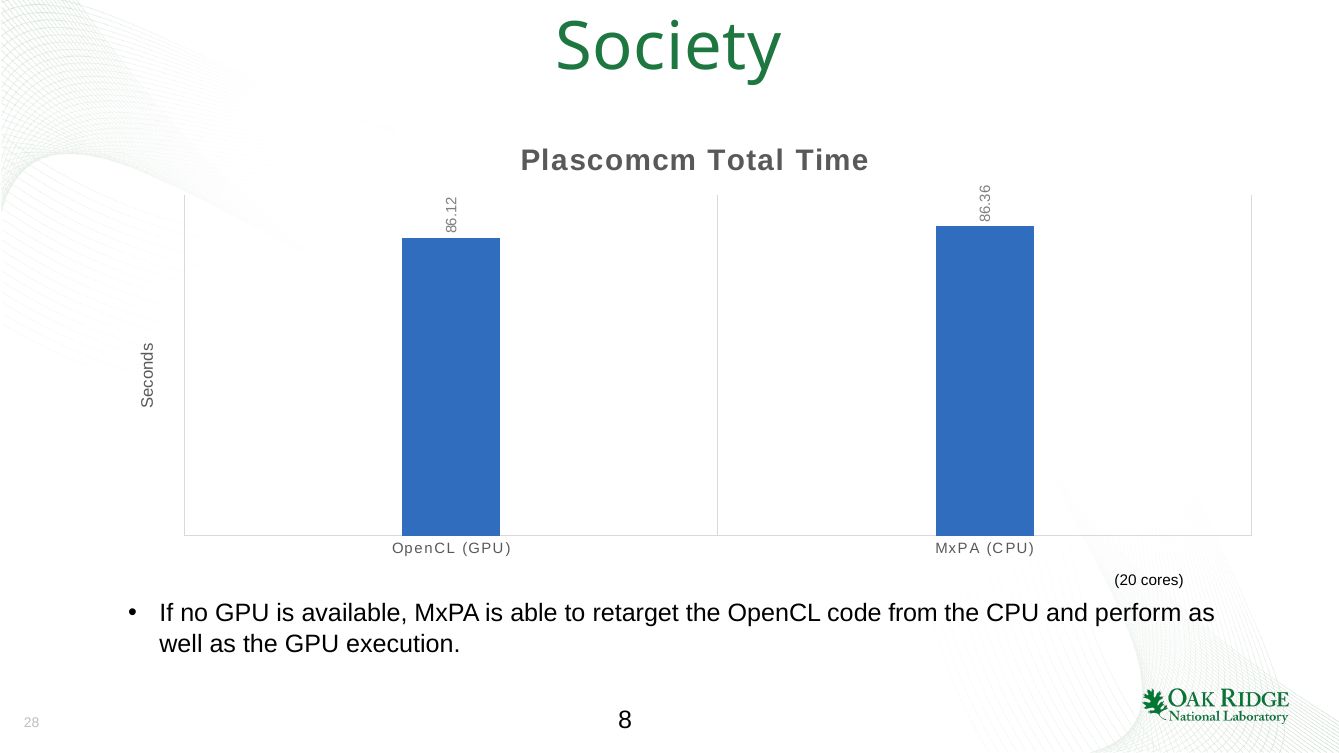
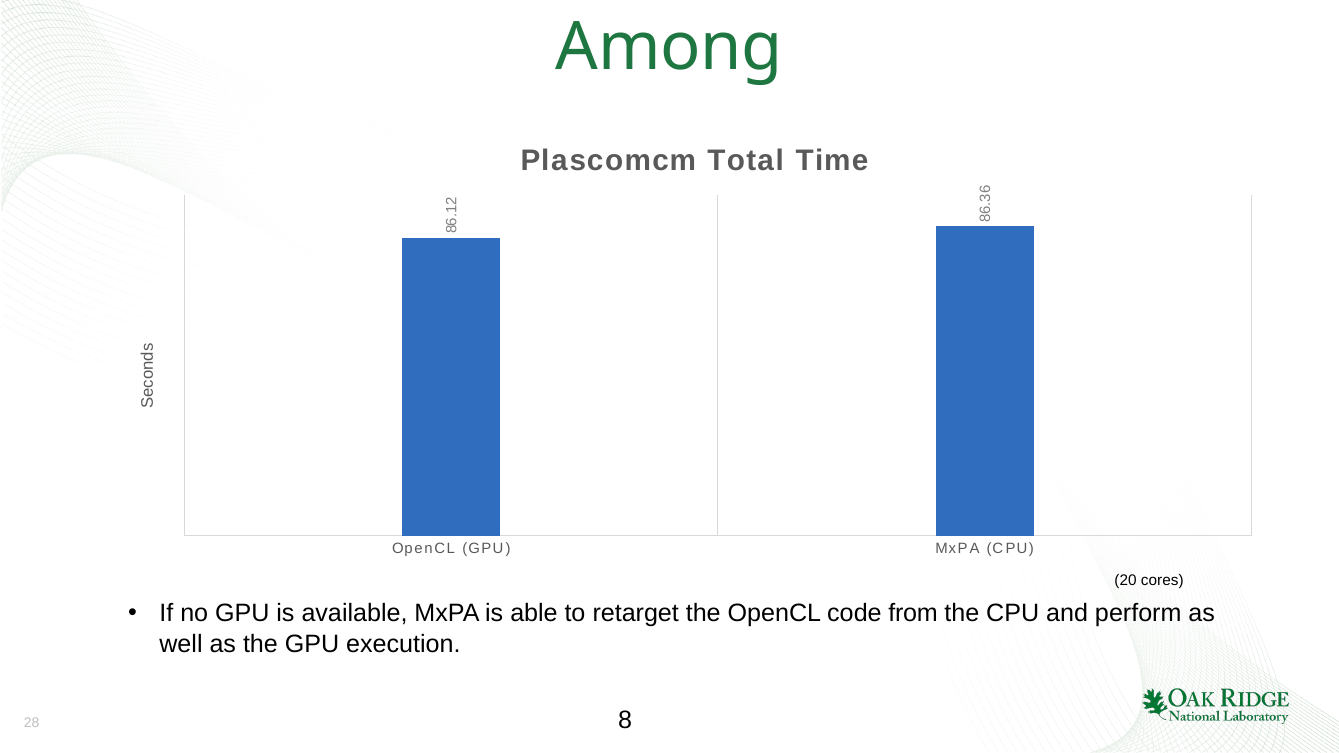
Society: Society -> Among (669, 48)
